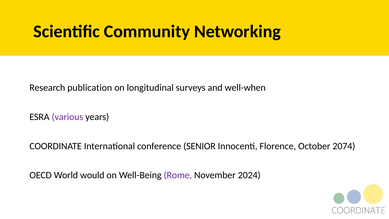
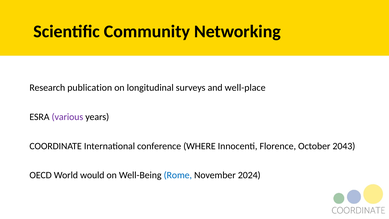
well-when: well-when -> well-place (245, 88)
SENIOR: SENIOR -> WHERE (199, 146)
2074: 2074 -> 2043 (344, 146)
Rome colour: purple -> blue (178, 175)
